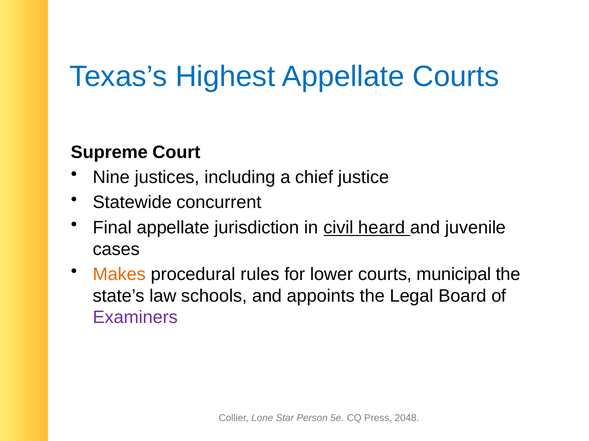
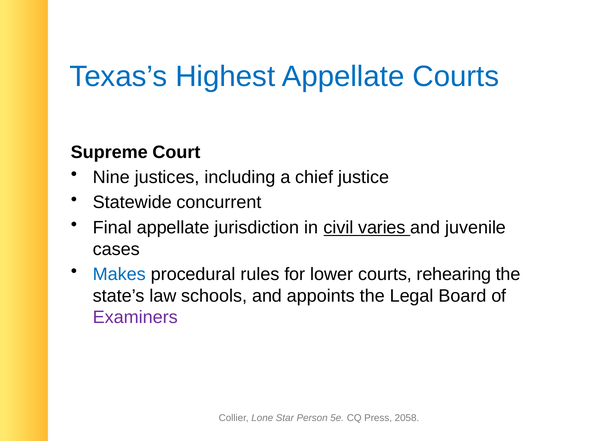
heard: heard -> varies (382, 228)
Makes colour: orange -> blue (119, 275)
municipal: municipal -> rehearing (454, 275)
2048: 2048 -> 2058 (407, 419)
